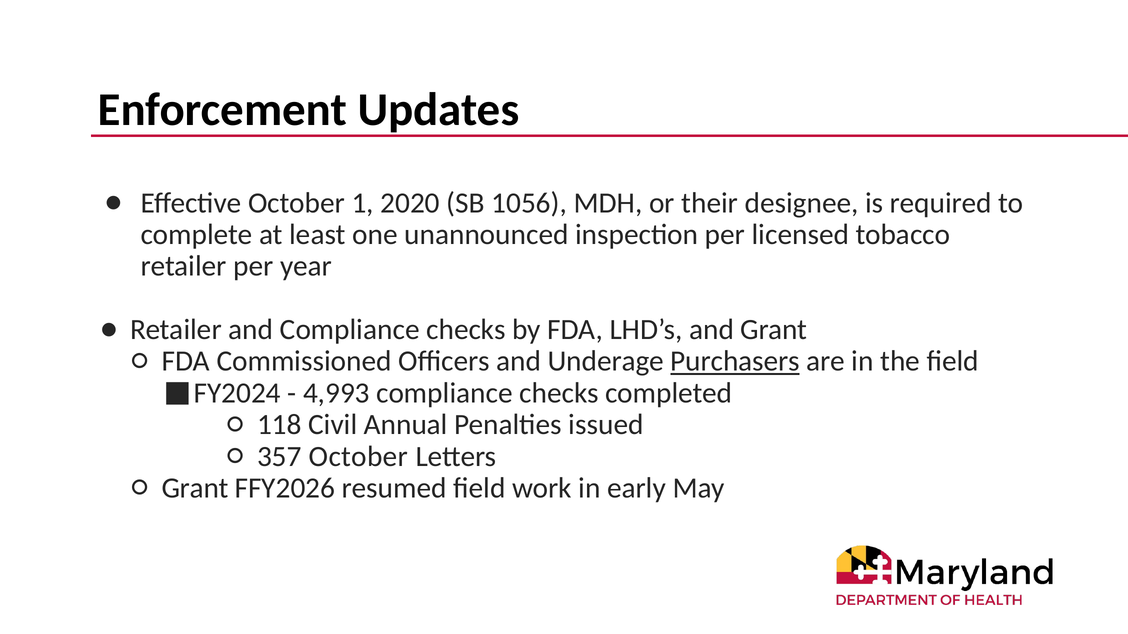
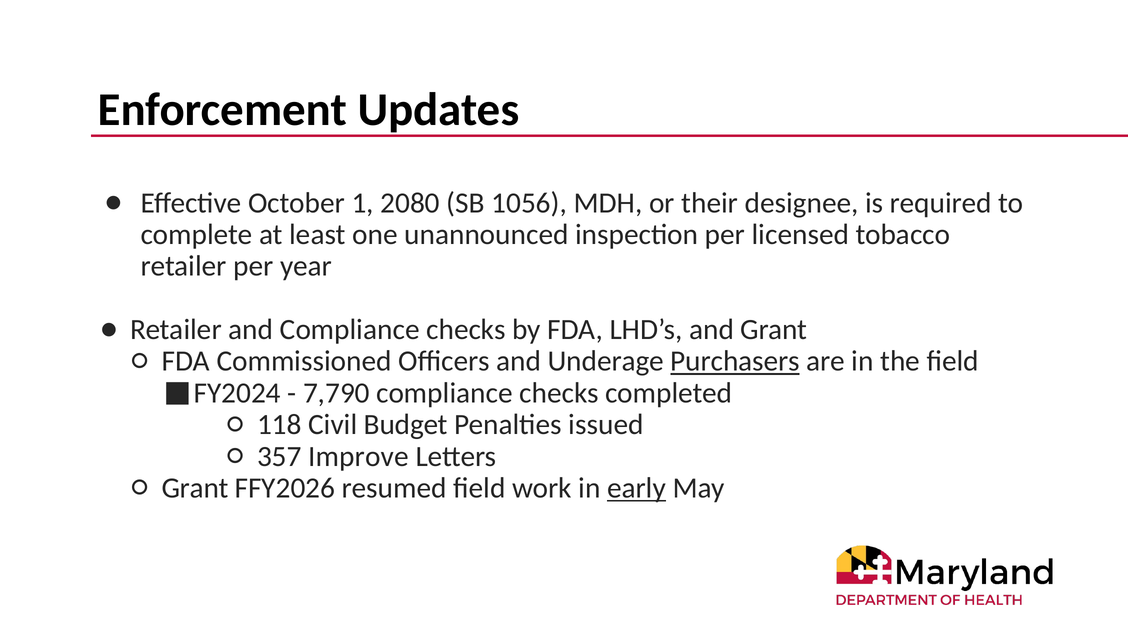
2020: 2020 -> 2080 (410, 203)
4,993: 4,993 -> 7,790 (336, 393)
Annual: Annual -> Budget (406, 425)
357 October: October -> Improve (359, 457)
early underline: none -> present (636, 488)
